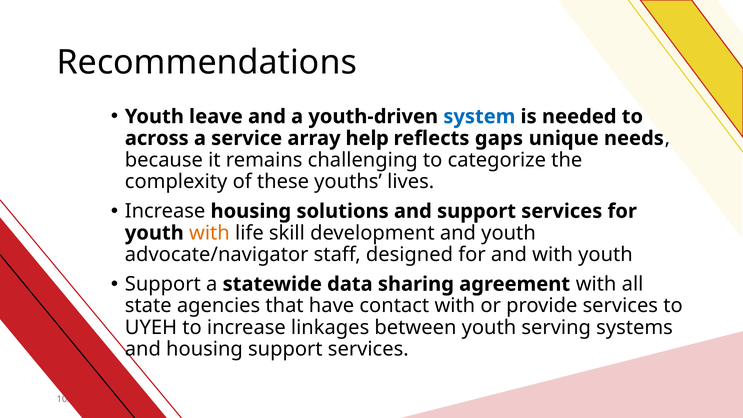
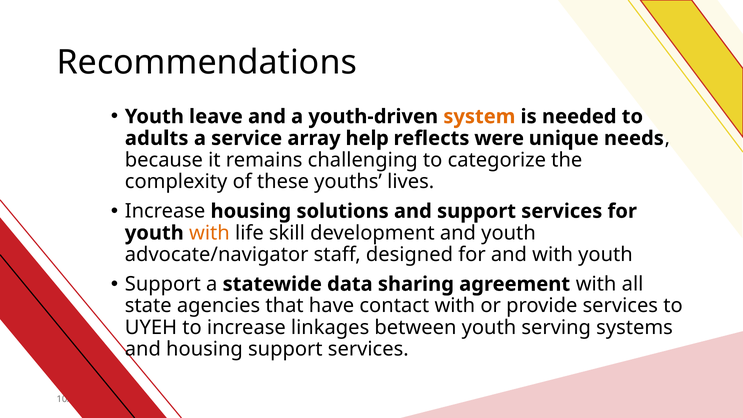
system colour: blue -> orange (479, 117)
across: across -> adults (157, 138)
gaps: gaps -> were (499, 138)
